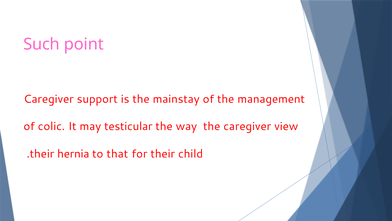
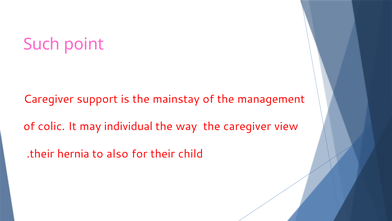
testicular: testicular -> individual (128, 126)
that: that -> also (117, 154)
